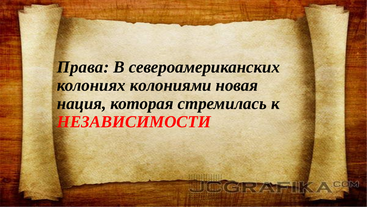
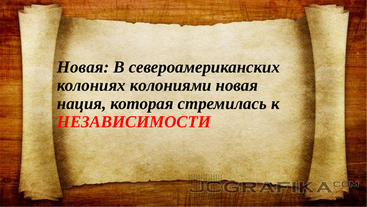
Права: Права -> Новая (83, 67)
